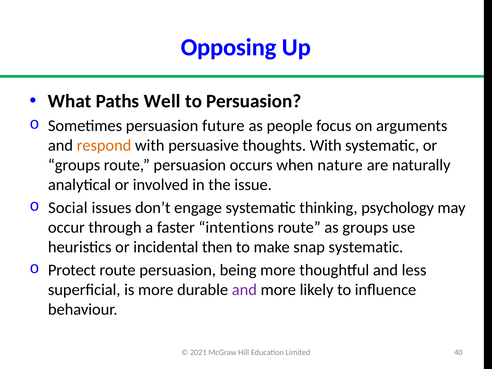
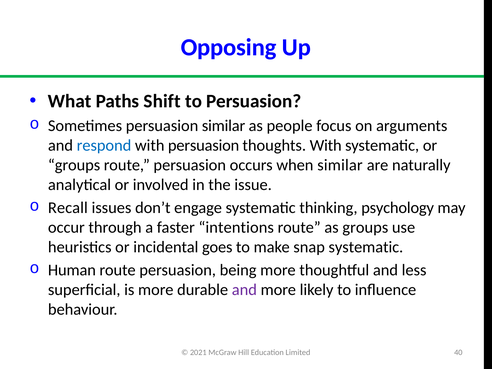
Well: Well -> Shift (162, 101)
persuasion future: future -> similar (224, 126)
respond colour: orange -> blue (104, 145)
with persuasive: persuasive -> persuasion (204, 145)
when nature: nature -> similar (340, 165)
Social: Social -> Recall (68, 208)
then: then -> goes (217, 247)
Protect: Protect -> Human (72, 270)
